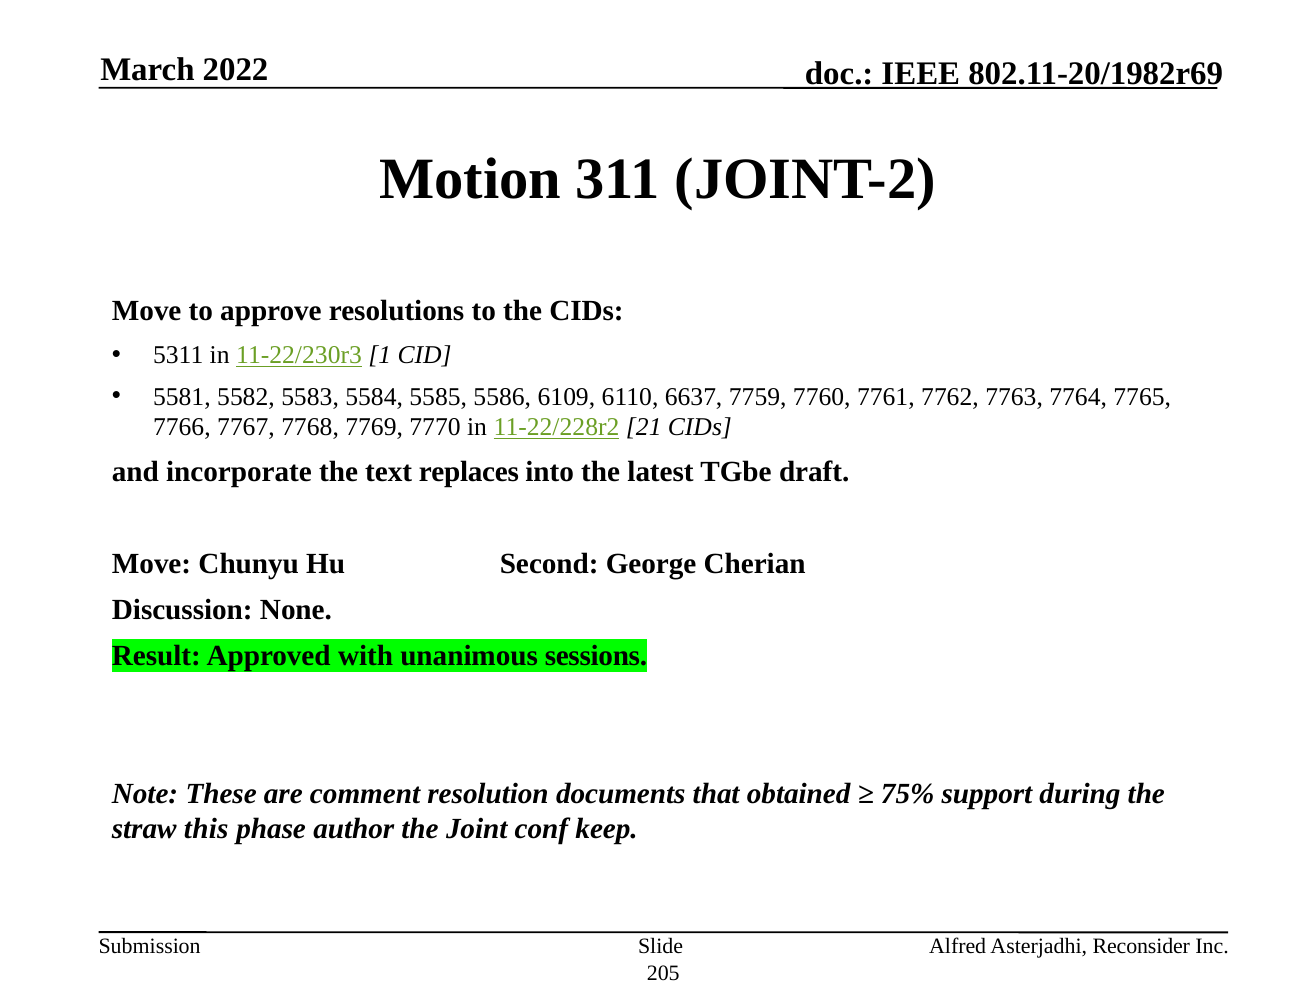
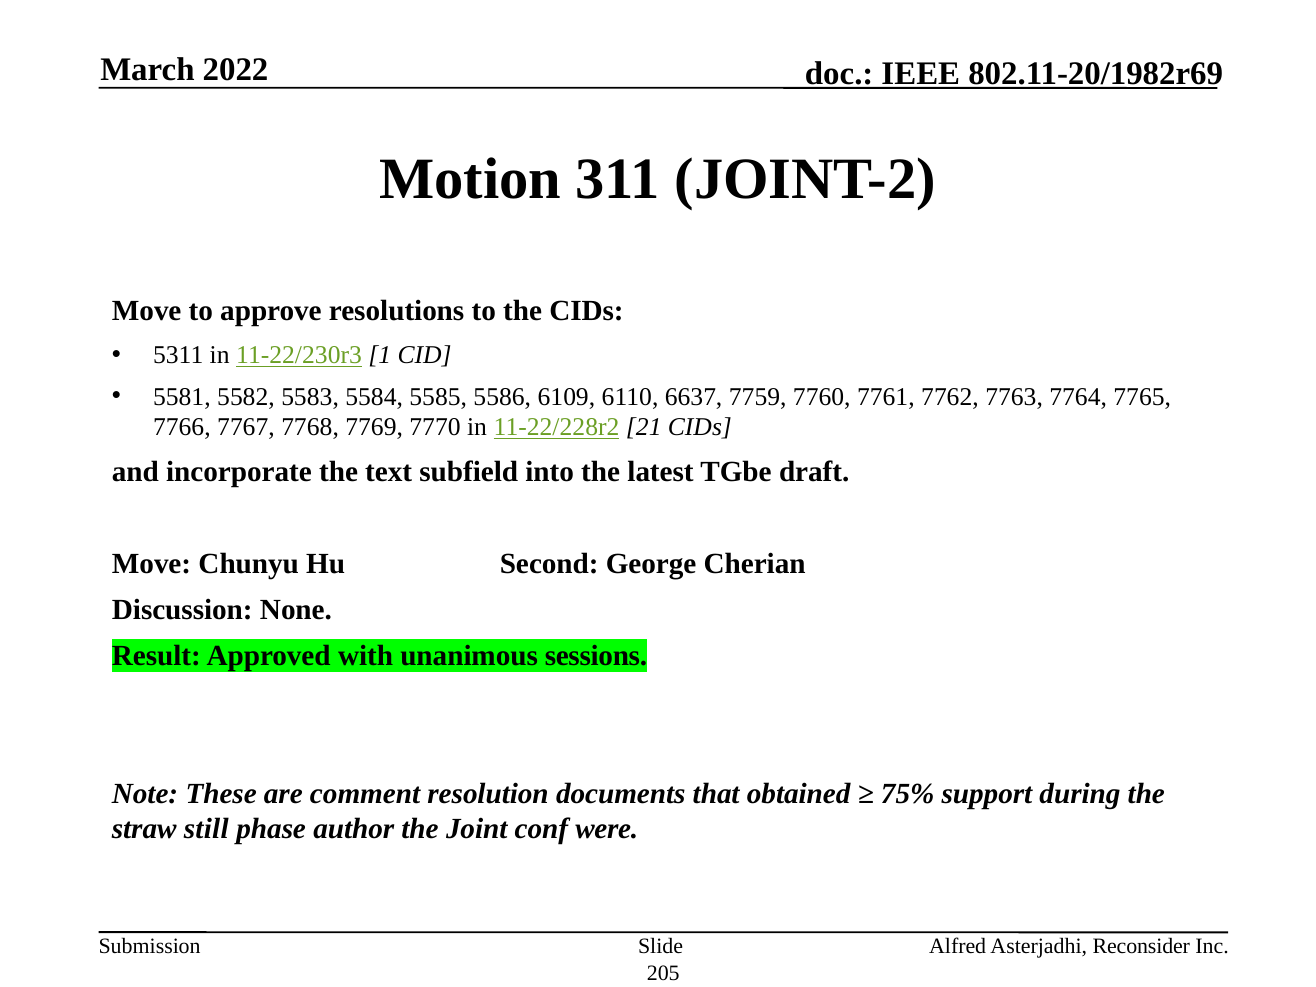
replaces: replaces -> subfield (469, 472)
this: this -> still (206, 829)
keep: keep -> were (607, 829)
